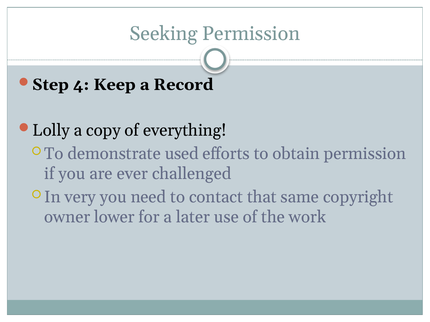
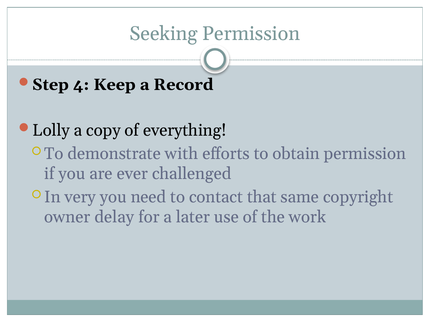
used: used -> with (182, 154)
lower: lower -> delay (114, 217)
